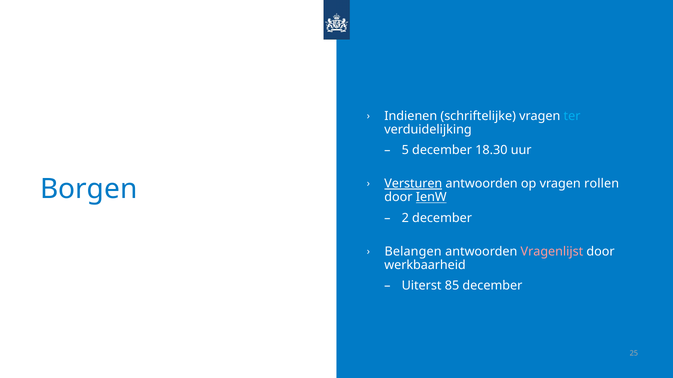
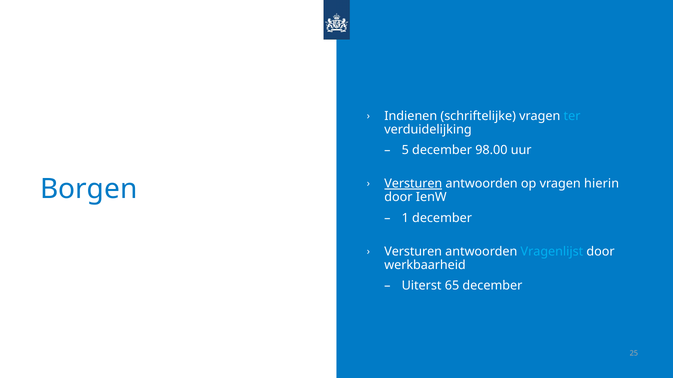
18.30: 18.30 -> 98.00 (491, 150)
rollen: rollen -> hierin (602, 184)
IenW underline: present -> none (431, 198)
2: 2 -> 1 (405, 218)
Belangen: Belangen -> Versturen (413, 252)
Vragenlijst colour: pink -> light blue (552, 252)
85: 85 -> 65 (452, 286)
